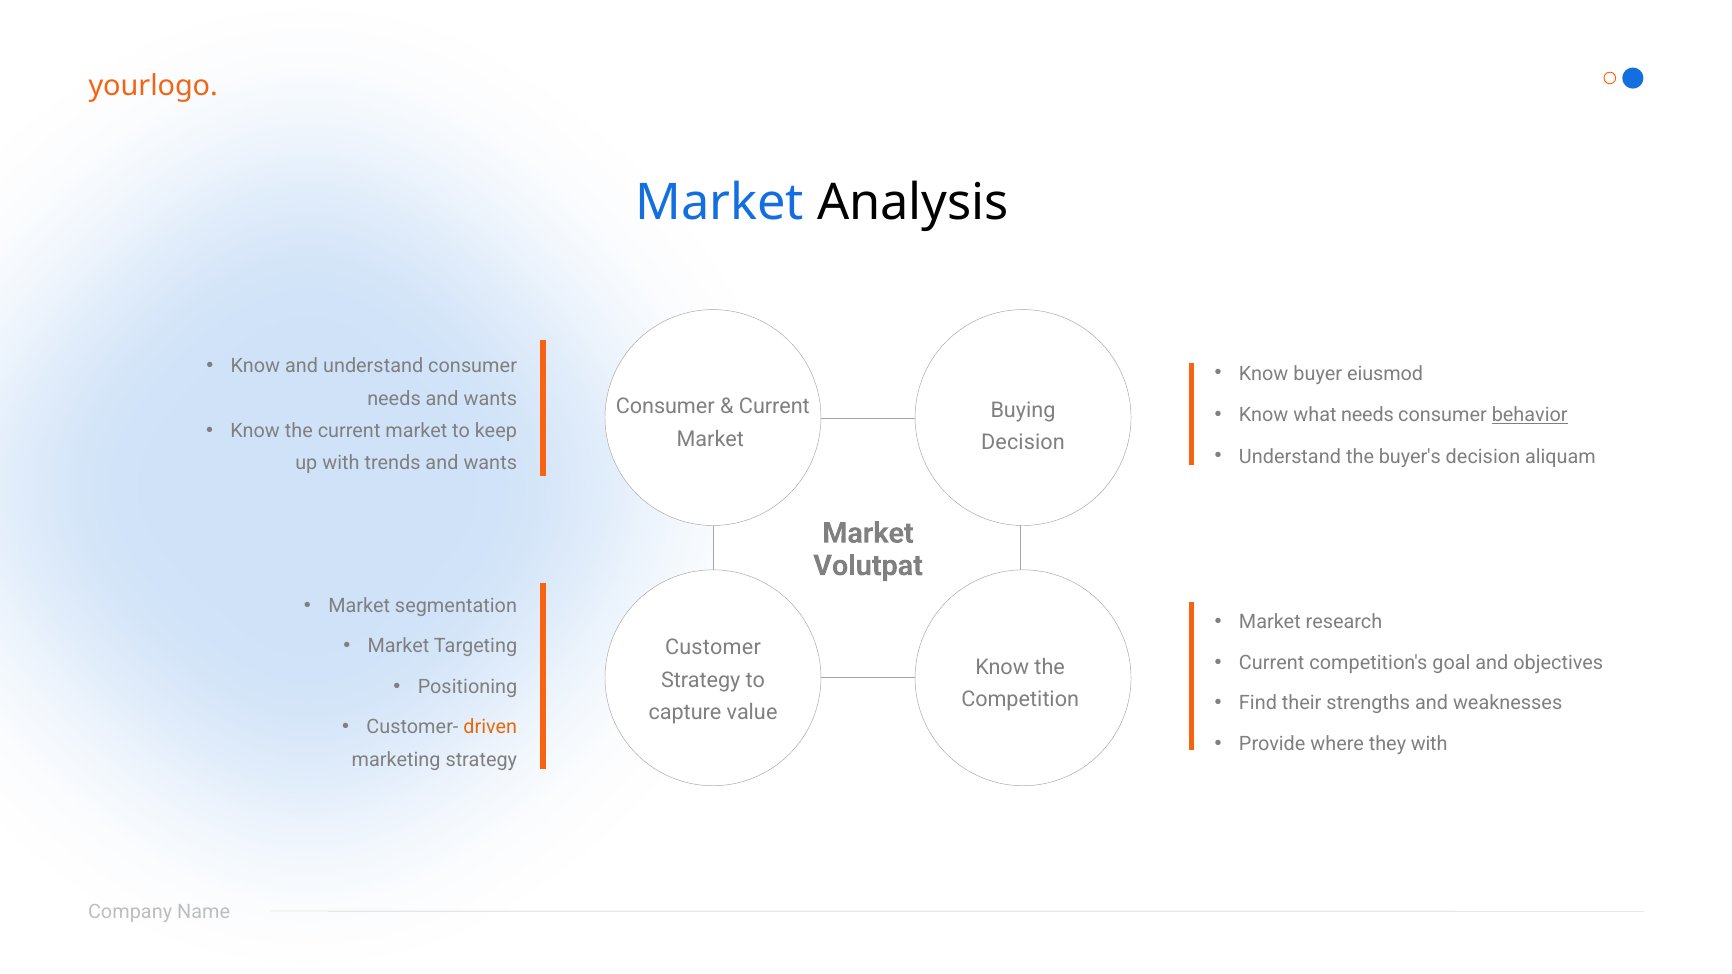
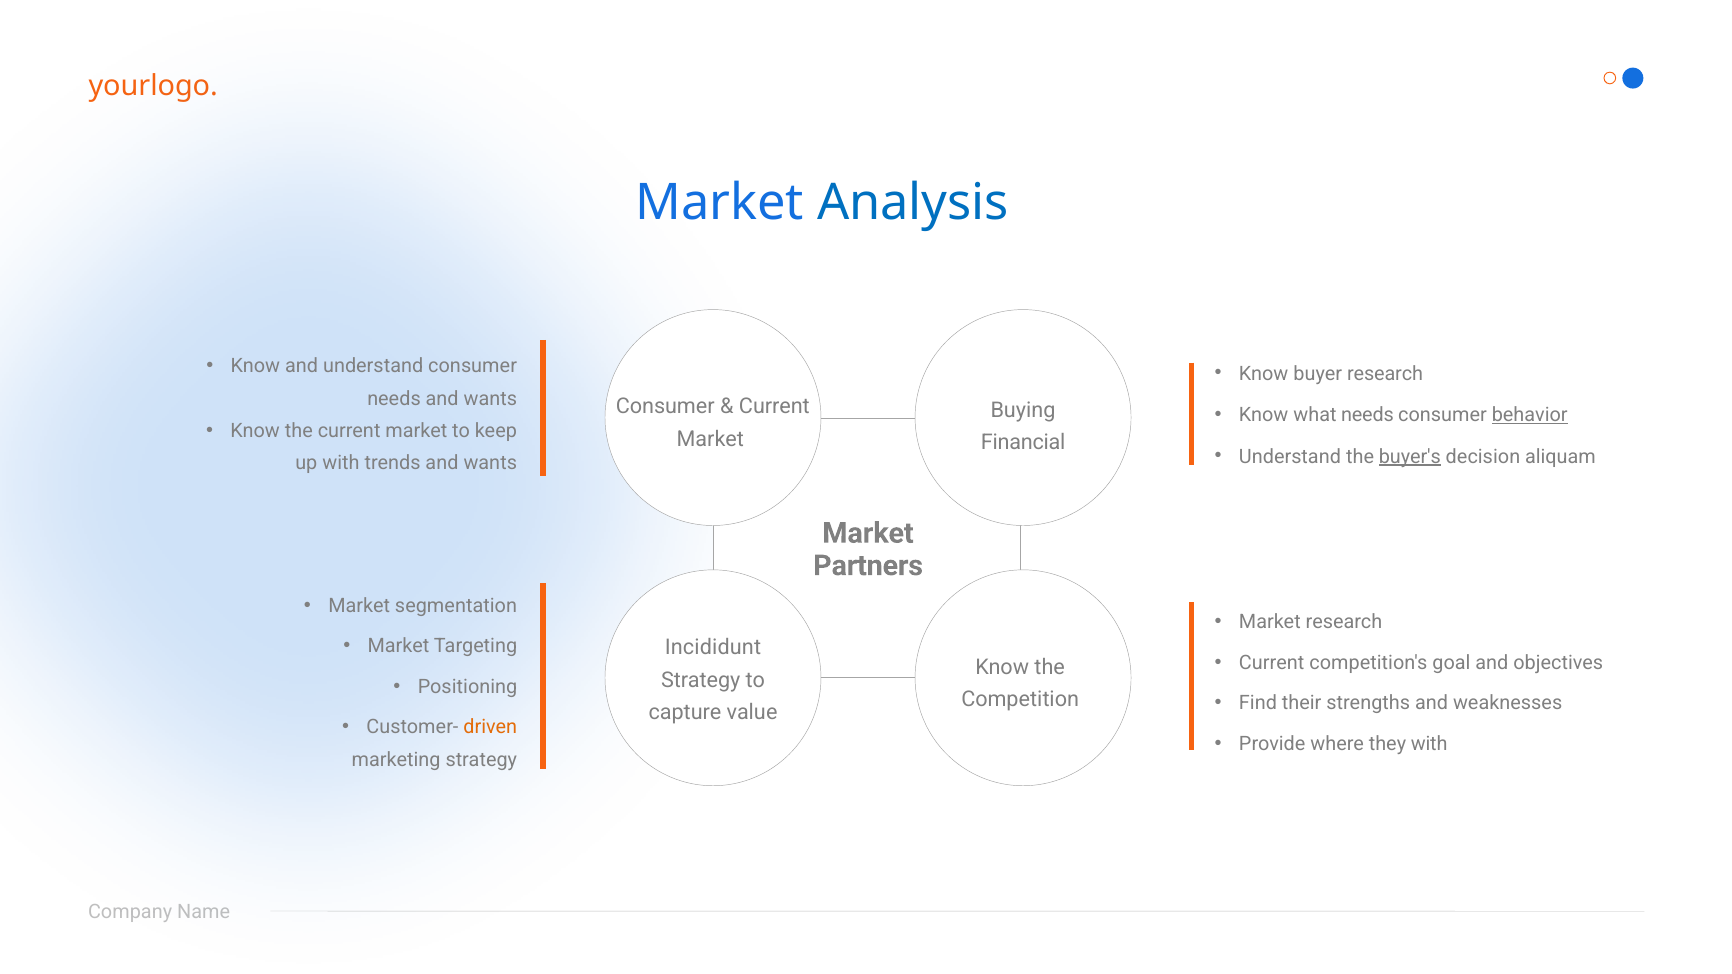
Analysis colour: black -> blue (913, 202)
buyer eiusmod: eiusmod -> research (1385, 374)
Decision: Decision -> Financial (1023, 442)
buyer's underline: none -> present (1410, 457)
Volutpat: Volutpat -> Partners (868, 566)
Customer: Customer -> Incididunt (713, 648)
